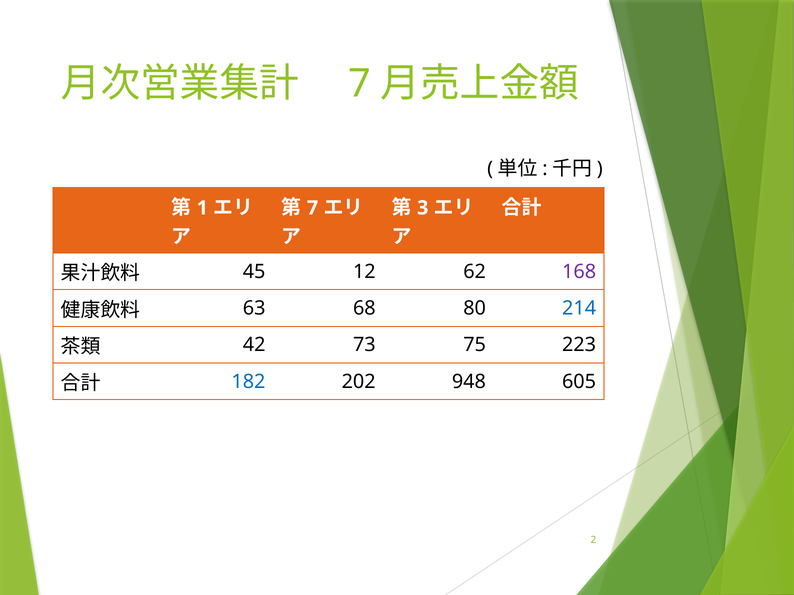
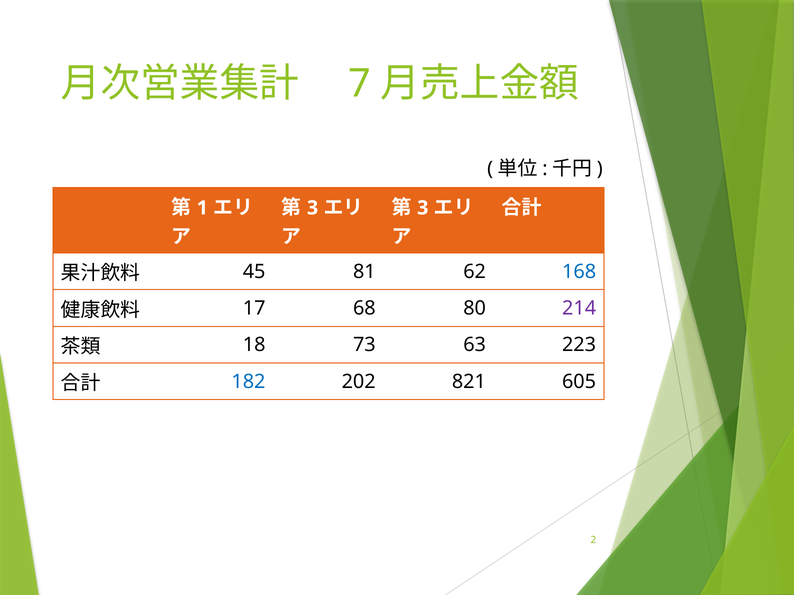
7: 7 -> 3 (313, 208)
12: 12 -> 81 (364, 272)
168 colour: purple -> blue (579, 272)
63: 63 -> 17 (254, 308)
214 colour: blue -> purple (579, 308)
42: 42 -> 18 (254, 345)
75: 75 -> 63 (475, 345)
948: 948 -> 821 (469, 382)
